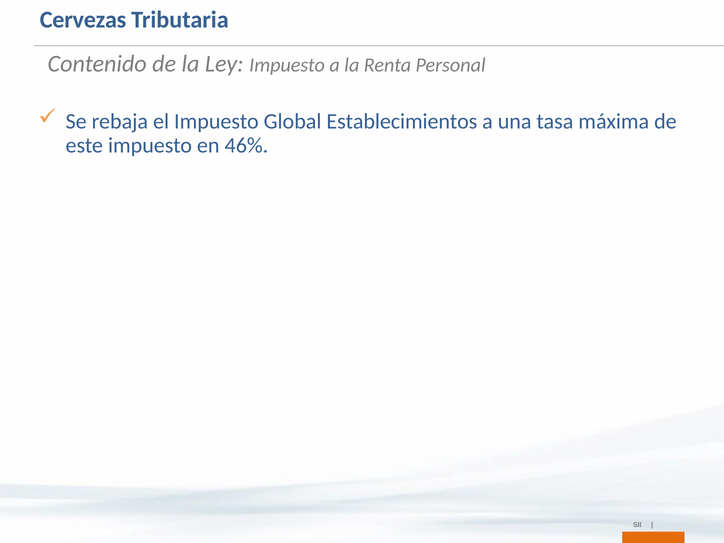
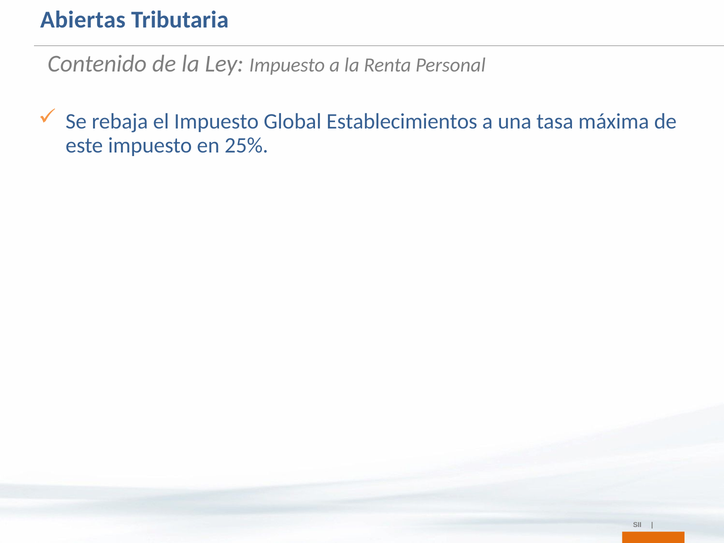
Cervezas: Cervezas -> Abiertas (83, 20)
46%: 46% -> 25% (246, 145)
